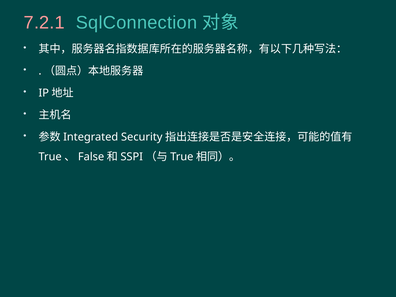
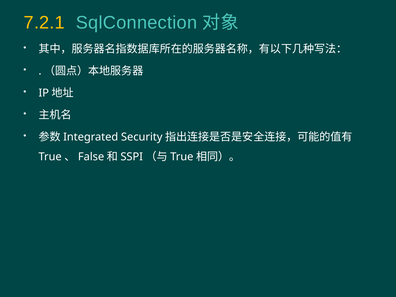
7.2.1 colour: pink -> yellow (44, 23)
